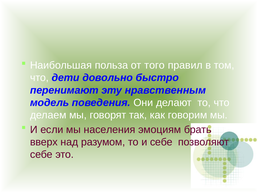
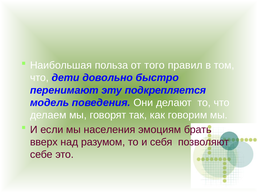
нравственным: нравственным -> подкрепляется (165, 90)
и себе: себе -> себя (161, 142)
